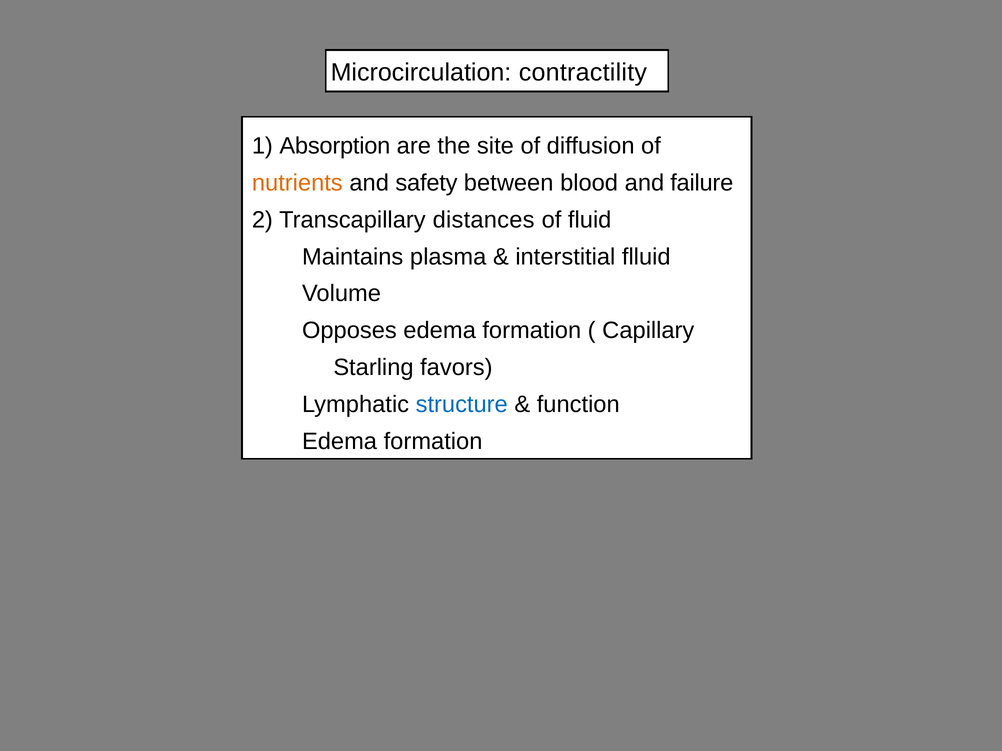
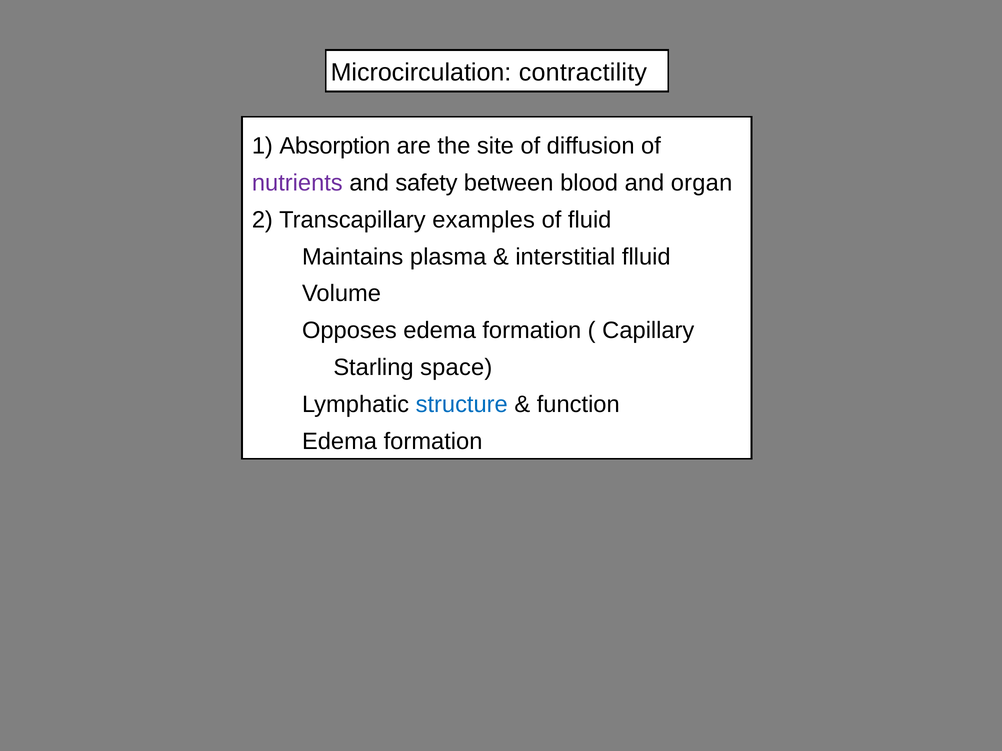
nutrients colour: orange -> purple (297, 183)
failure: failure -> organ (702, 183)
distances: distances -> examples (484, 220)
favors: favors -> space (456, 368)
